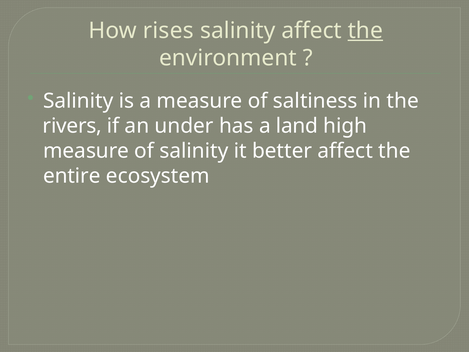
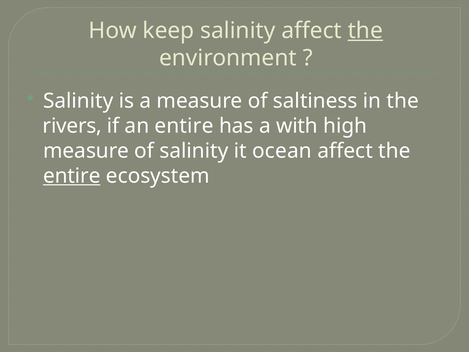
rises: rises -> keep (168, 31)
an under: under -> entire (184, 126)
land: land -> with (297, 126)
better: better -> ocean (282, 151)
entire underline: none -> present (72, 176)
